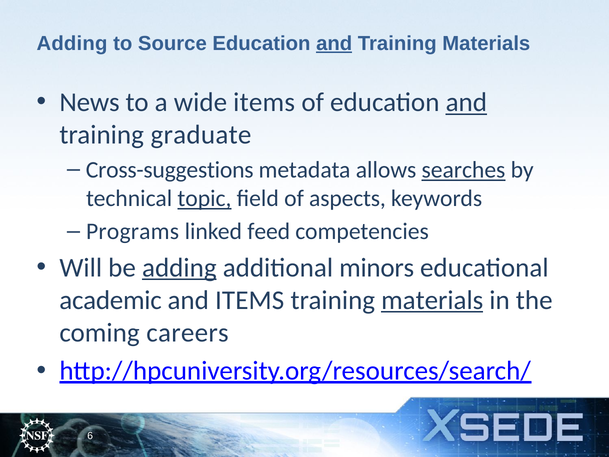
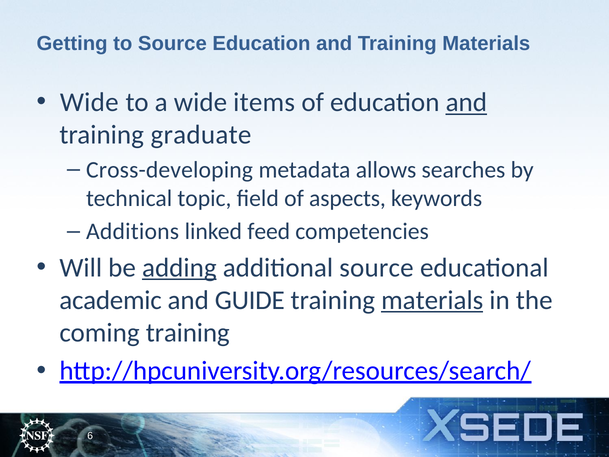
Adding: Adding -> Getting (72, 44)
and underline: present -> none (334, 44)
News: News -> Wide (89, 102)
Cross-suggestions: Cross-suggestions -> Cross-developing (170, 170)
searches underline: present -> none (463, 170)
topic underline: present -> none (204, 198)
Programs: Programs -> Additions (133, 231)
additional minors: minors -> source (376, 268)
and ITEMS: ITEMS -> GUIDE (250, 300)
coming careers: careers -> training (188, 333)
